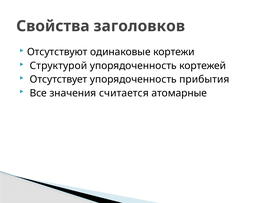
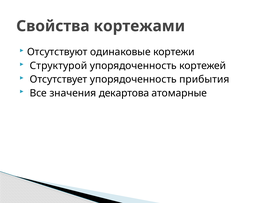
заголовков: заголовков -> кортежами (139, 26)
считается: считается -> декартова (124, 93)
